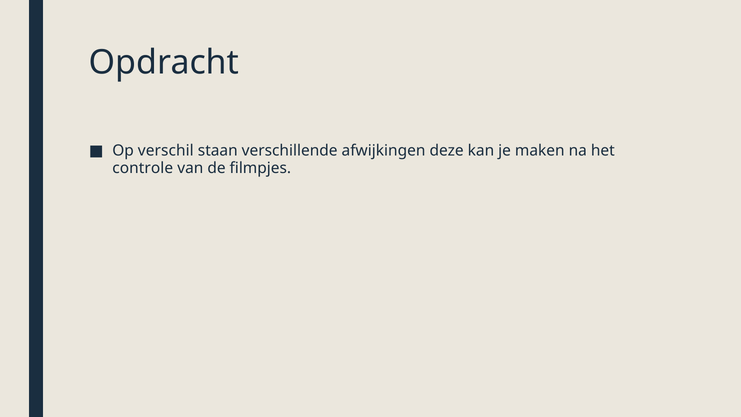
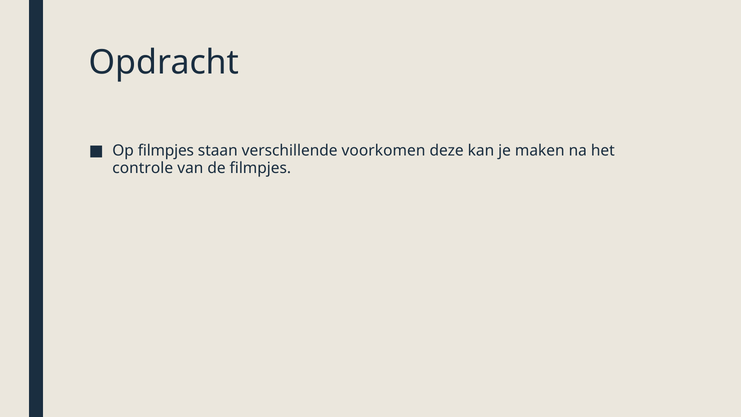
Op verschil: verschil -> filmpjes (166, 151)
afwijkingen: afwijkingen -> voorkomen (384, 151)
